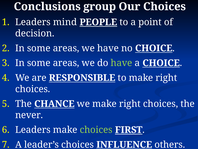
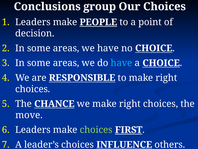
mind: mind -> make (65, 22)
have colour: light green -> light blue (121, 63)
never: never -> move (29, 115)
